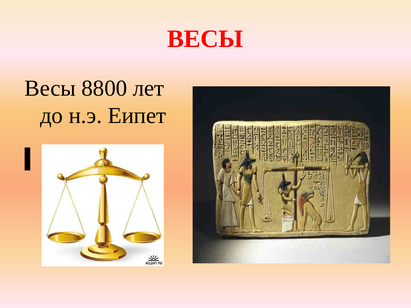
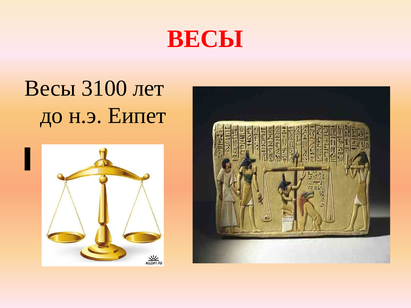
8800: 8800 -> 3100 (104, 88)
